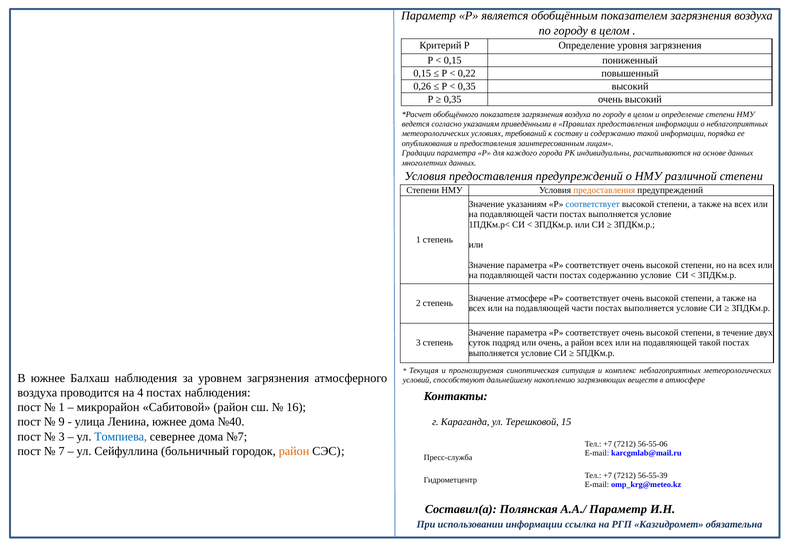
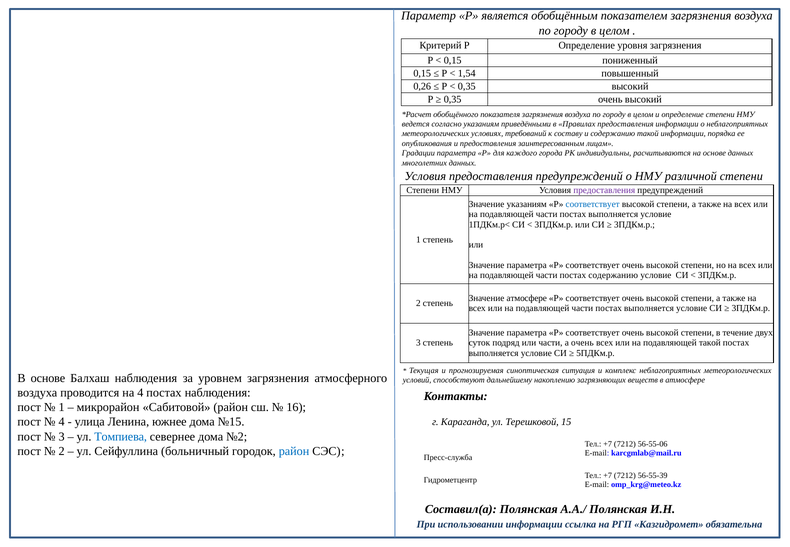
0,22: 0,22 -> 1,54 (467, 73)
предоставления colour: orange -> purple (604, 190)
или очень: очень -> части (550, 343)
а район: район -> очень (582, 343)
В южнее: южнее -> основе (48, 378)
9: 9 -> 4 (62, 422)
№40: №40 -> №15 (231, 422)
№7: №7 -> №2 (237, 437)
7: 7 -> 2 (62, 451)
район colour: orange -> blue (294, 451)
А.А./ Параметр: Параметр -> Полянская (618, 509)
